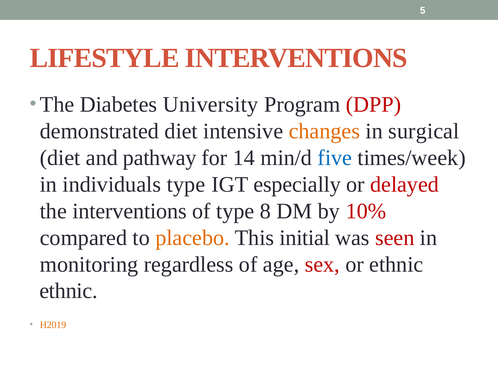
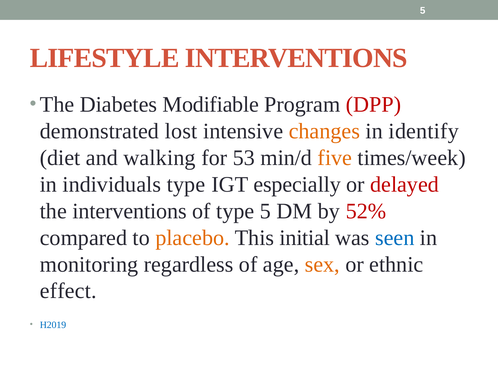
University: University -> Modifiable (211, 104)
demonstrated diet: diet -> lost (181, 131)
surgical: surgical -> identify (424, 131)
pathway: pathway -> walking (160, 158)
14: 14 -> 53 (244, 158)
five colour: blue -> orange (335, 158)
type 8: 8 -> 5 (265, 211)
10%: 10% -> 52% (366, 211)
seen colour: red -> blue (395, 237)
sex colour: red -> orange (322, 264)
ethnic: ethnic -> effect (68, 291)
H2019 colour: orange -> blue (53, 324)
